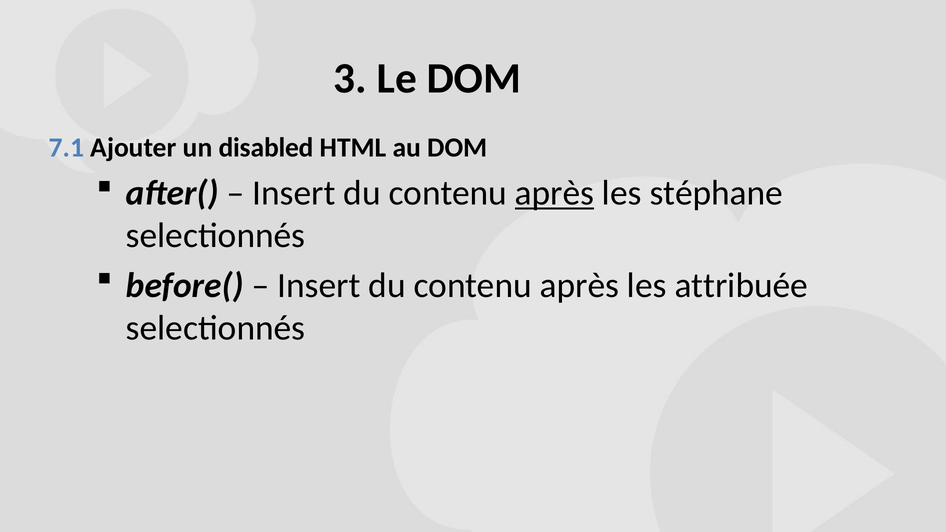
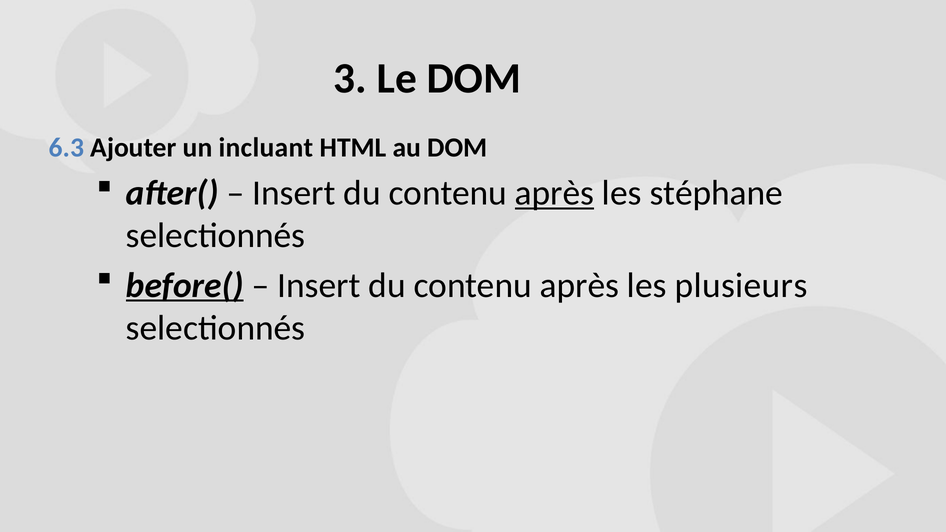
7.1: 7.1 -> 6.3 (67, 148)
disabled: disabled -> incluant (266, 148)
before( underline: none -> present (185, 285)
attribuée: attribuée -> plusieurs (741, 285)
